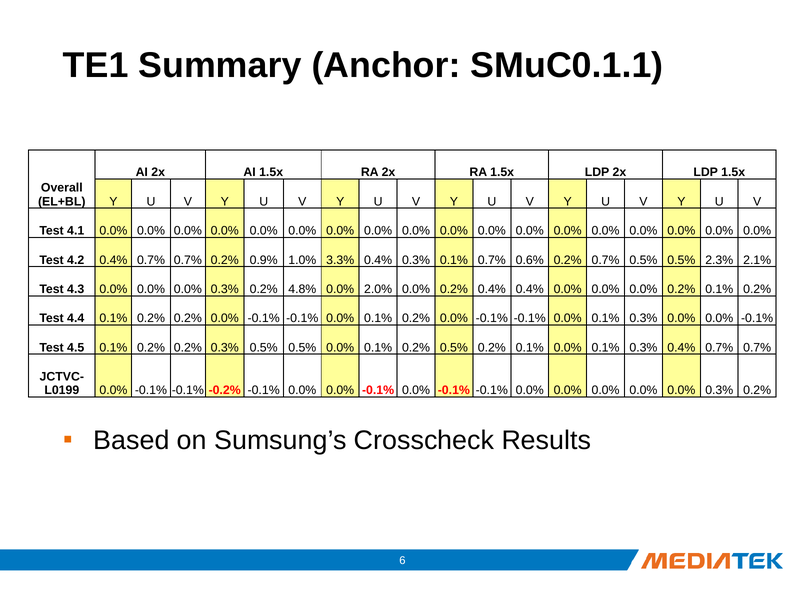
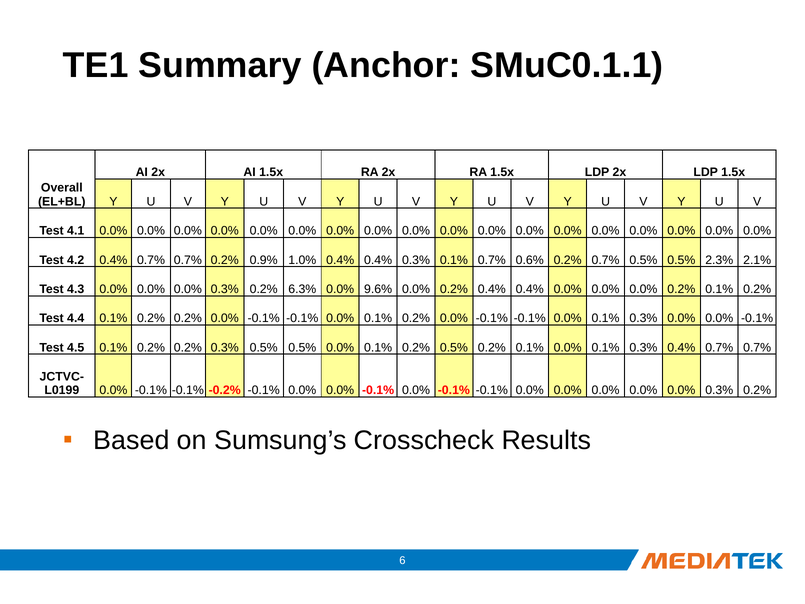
1.0% 3.3%: 3.3% -> 0.4% (340, 260)
4.8%: 4.8% -> 6.3% (302, 289)
2.0%: 2.0% -> 9.6% (378, 289)
